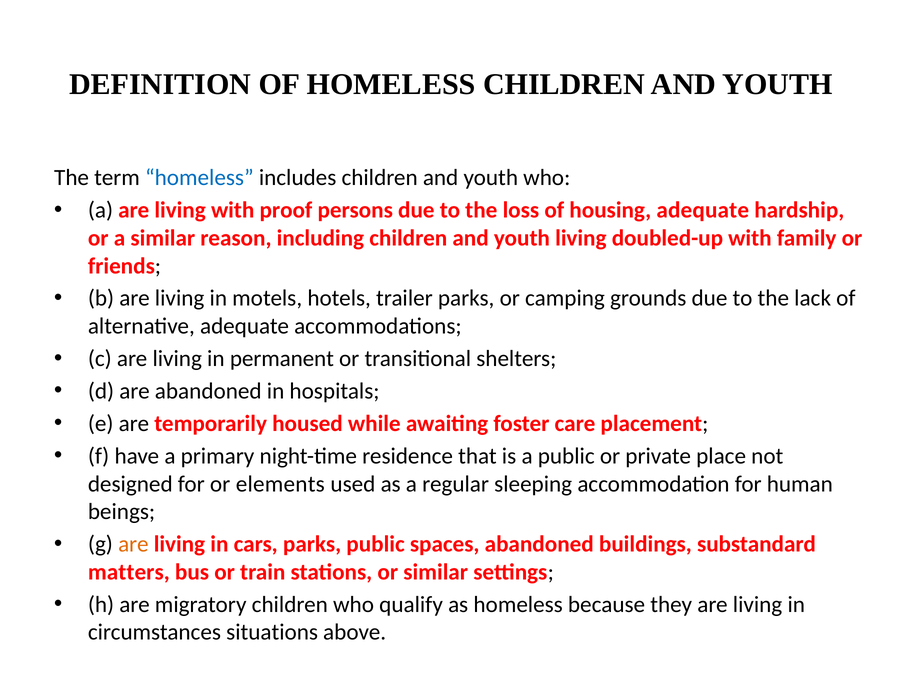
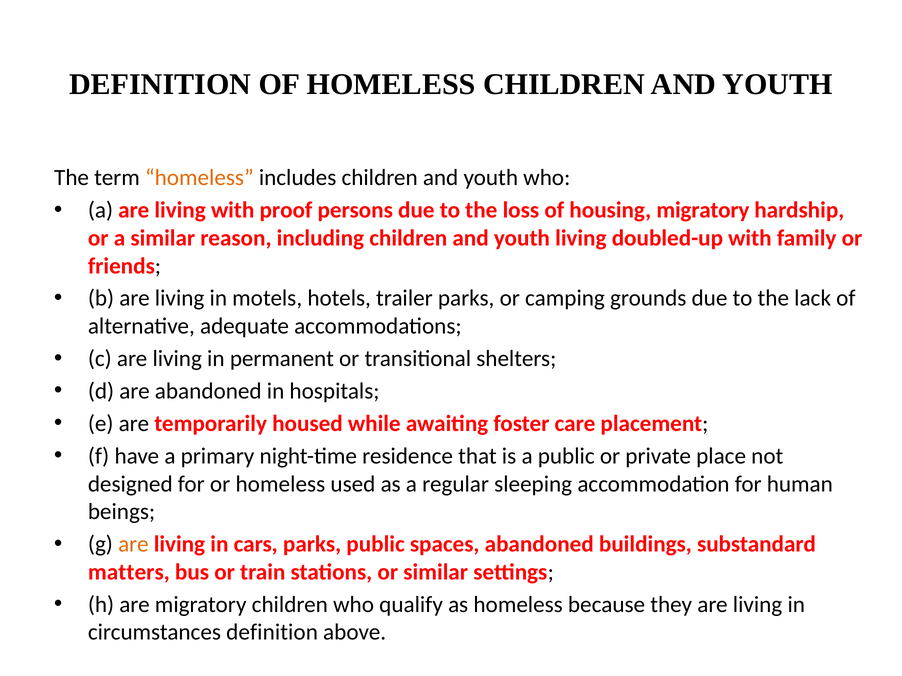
homeless colour: blue -> orange (199, 178)
housing adequate: adequate -> migratory (703, 210)
or elements: elements -> homeless (280, 484)
circumstances situations: situations -> definition (272, 633)
